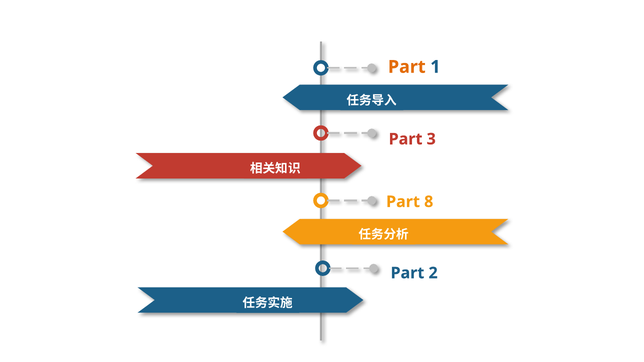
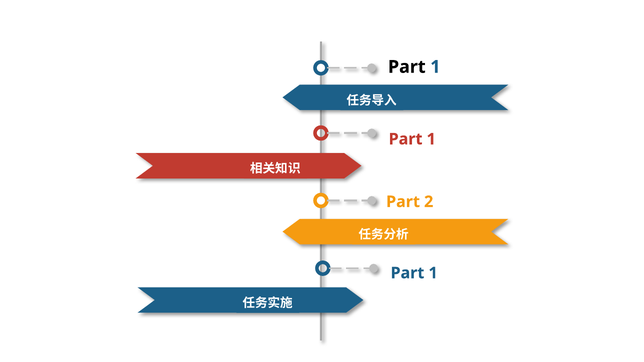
Part colour: orange -> black (407, 67)
3: 3 -> 1 (431, 139)
8: 8 -> 2 (429, 202)
2: 2 -> 1 (433, 273)
